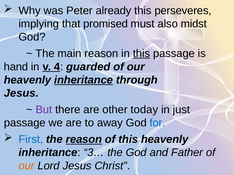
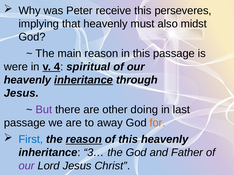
already: already -> receive (113, 11)
that promised: promised -> heavenly (106, 24)
this underline: present -> none (141, 54)
hand: hand -> were (16, 67)
guarded: guarded -> spiritual (88, 67)
today: today -> doing (144, 110)
just: just -> last (181, 110)
for colour: blue -> orange (157, 123)
our colour: orange -> purple (27, 166)
